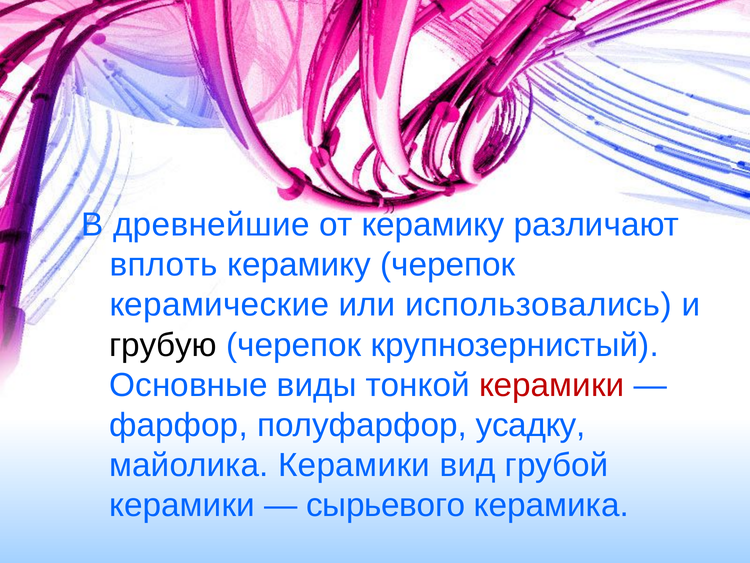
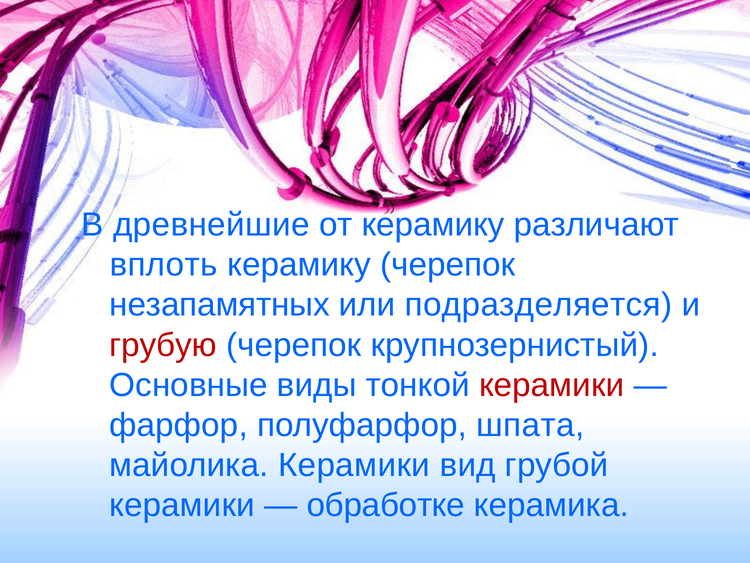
керамические: керамические -> незапамятных (220, 305)
использовались: использовались -> подразделяется (539, 305)
грубую colour: black -> red (163, 345)
усадку: усадку -> шпата (530, 425)
сырьевого: сырьевого -> обработке (386, 505)
